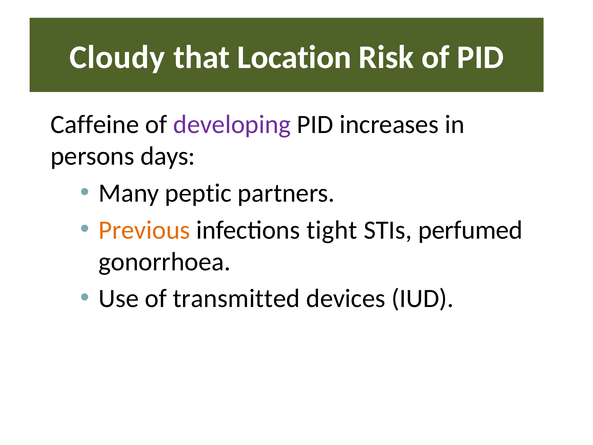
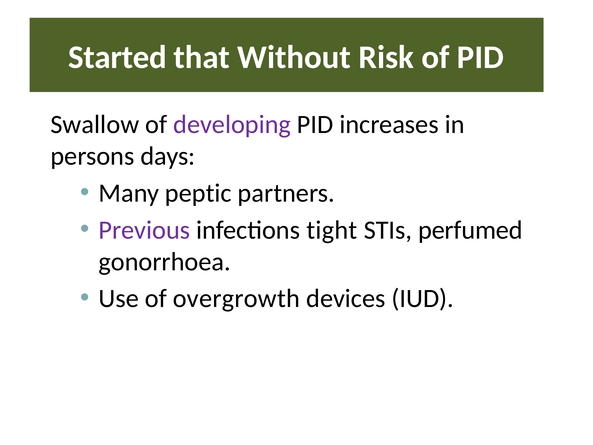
Cloudy: Cloudy -> Started (118, 57)
Location: Location -> Without (294, 57)
Caffeine: Caffeine -> Swallow (95, 124)
Previous colour: orange -> purple (144, 230)
transmitted: transmitted -> overgrowth (236, 298)
